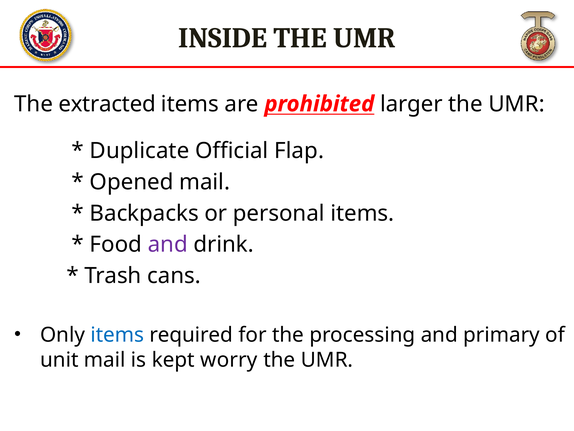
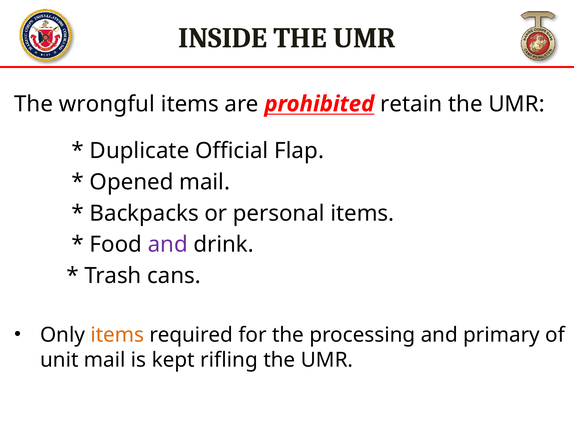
extracted: extracted -> wrongful (107, 104)
larger: larger -> retain (411, 104)
items colour: blue -> orange (117, 334)
worry: worry -> rifling (229, 359)
